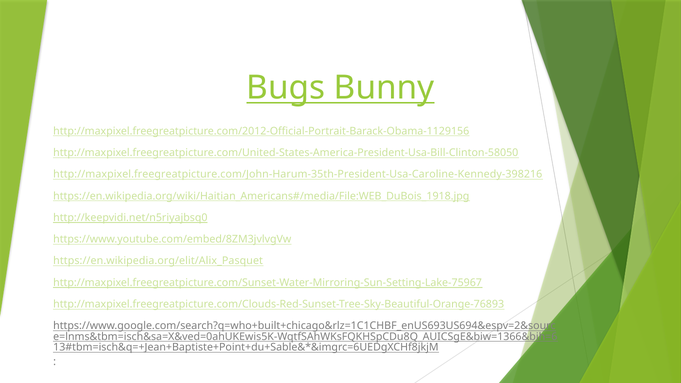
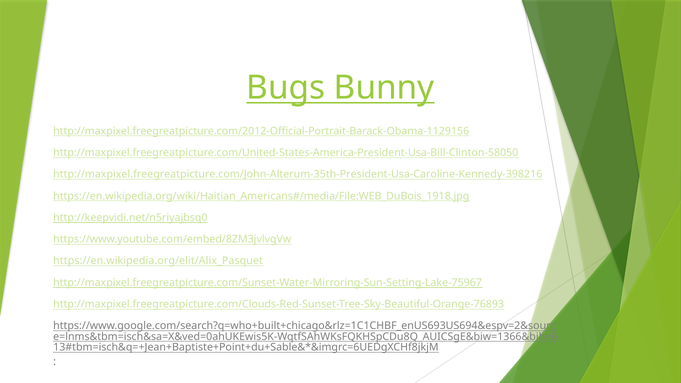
http://maxpixel.freegreatpicture.com/John-Harum-35th-President-Usa-Caroline-Kennedy-398216: http://maxpixel.freegreatpicture.com/John-Harum-35th-President-Usa-Caroline-Kennedy-398216 -> http://maxpixel.freegreatpicture.com/John-Alterum-35th-President-Usa-Caroline-Kennedy-398216 (298, 174)
